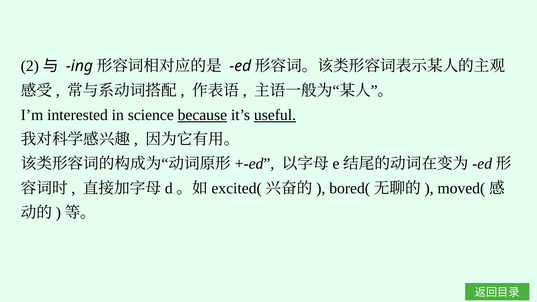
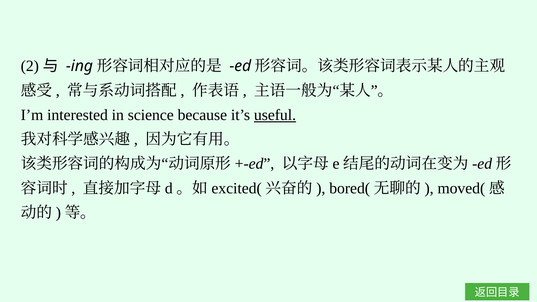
because underline: present -> none (202, 115)
